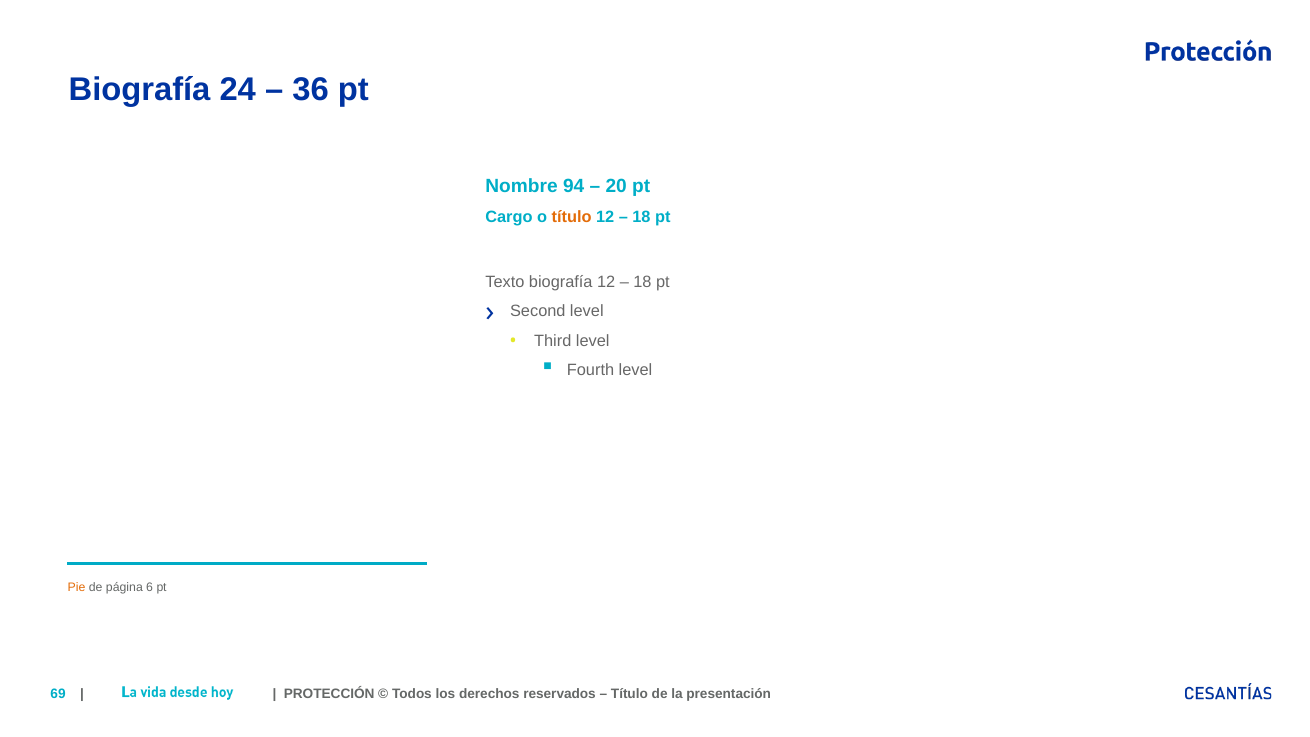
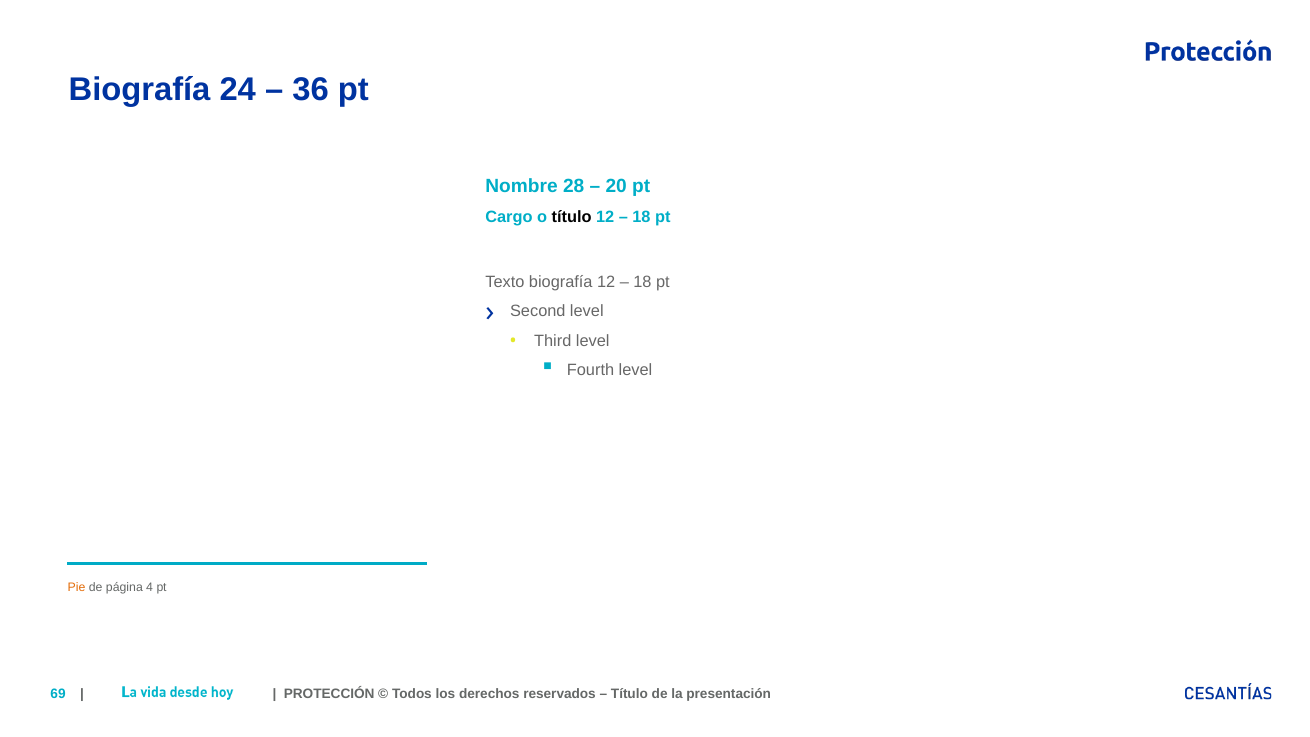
94: 94 -> 28 (574, 186)
título colour: orange -> black (572, 217)
6: 6 -> 4 (150, 588)
